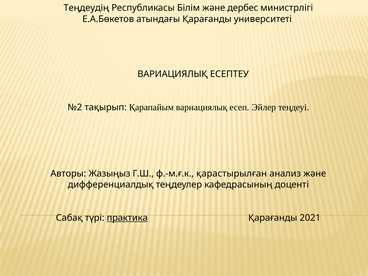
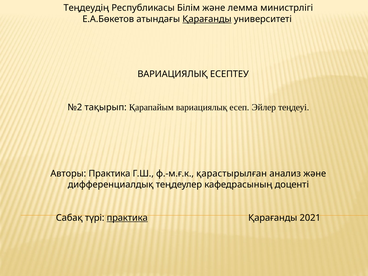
дербес: дербес -> лемма (243, 8)
Қарағанды underline: none -> present (207, 19)
Авторы Жазыңыз: Жазыңыз -> Практика (109, 174)
